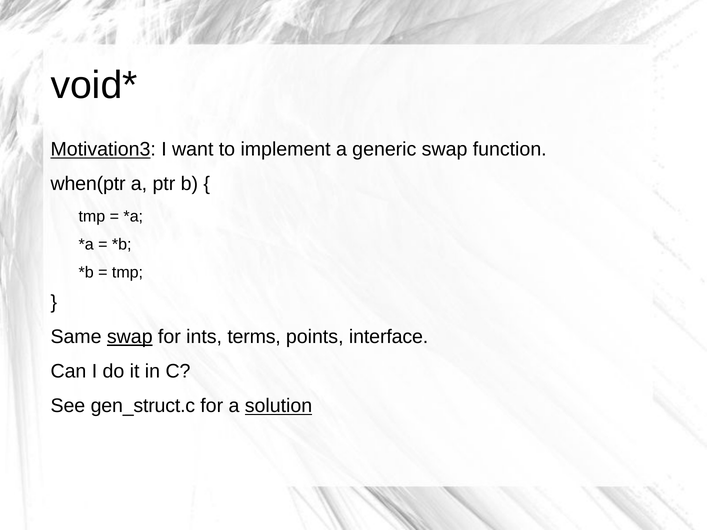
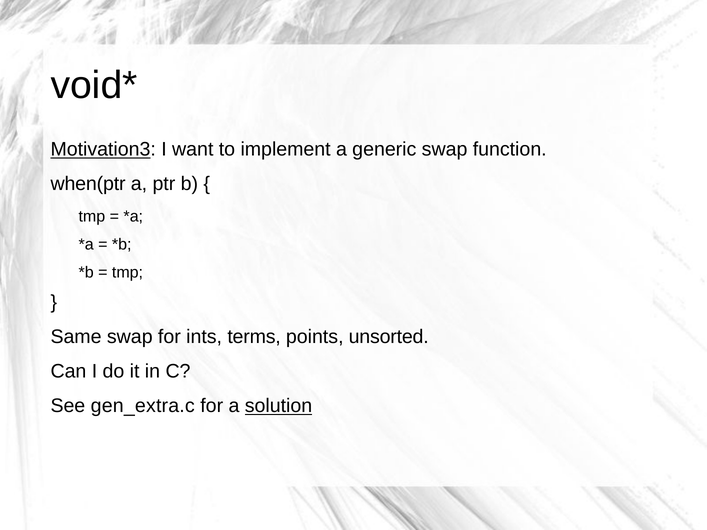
swap underline: present -> none (130, 337)
interface: interface -> unsorted (389, 337)
gen_struct.c: gen_struct.c -> gen_extra.c (143, 406)
